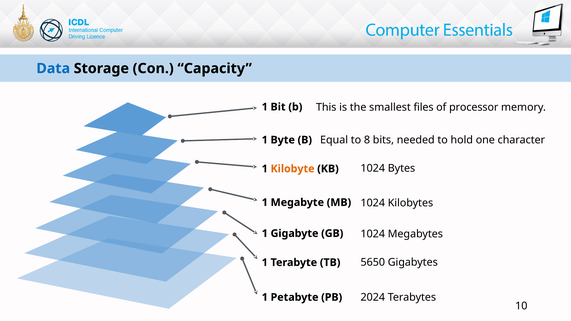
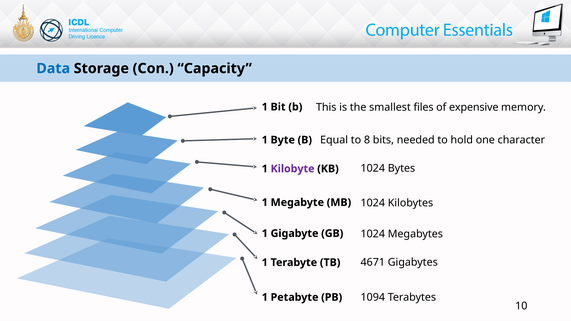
processor: processor -> expensive (474, 107)
Kilobyte colour: orange -> purple (293, 169)
5650: 5650 -> 4671 (373, 263)
2024: 2024 -> 1094 (373, 297)
